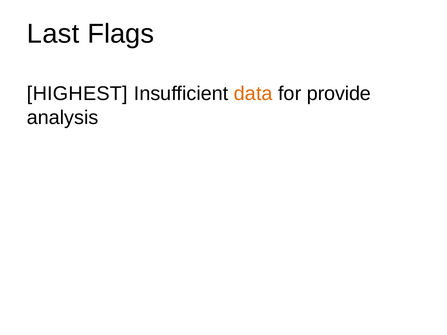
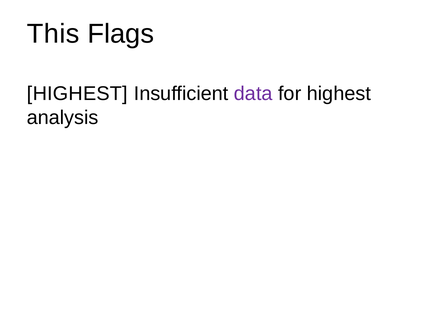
Last: Last -> This (53, 34)
data colour: orange -> purple (253, 94)
for provide: provide -> highest (339, 94)
